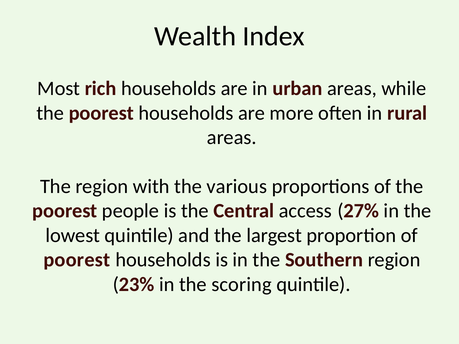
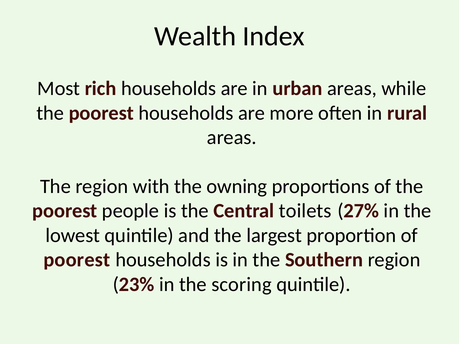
various: various -> owning (237, 187)
access: access -> toilets (305, 211)
